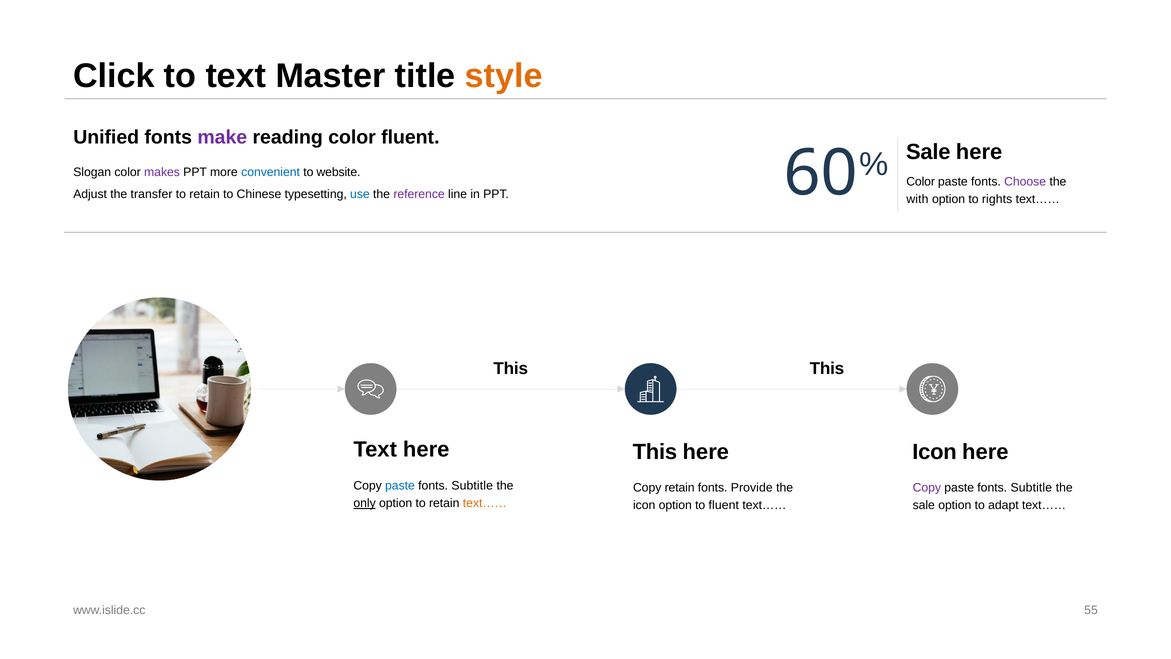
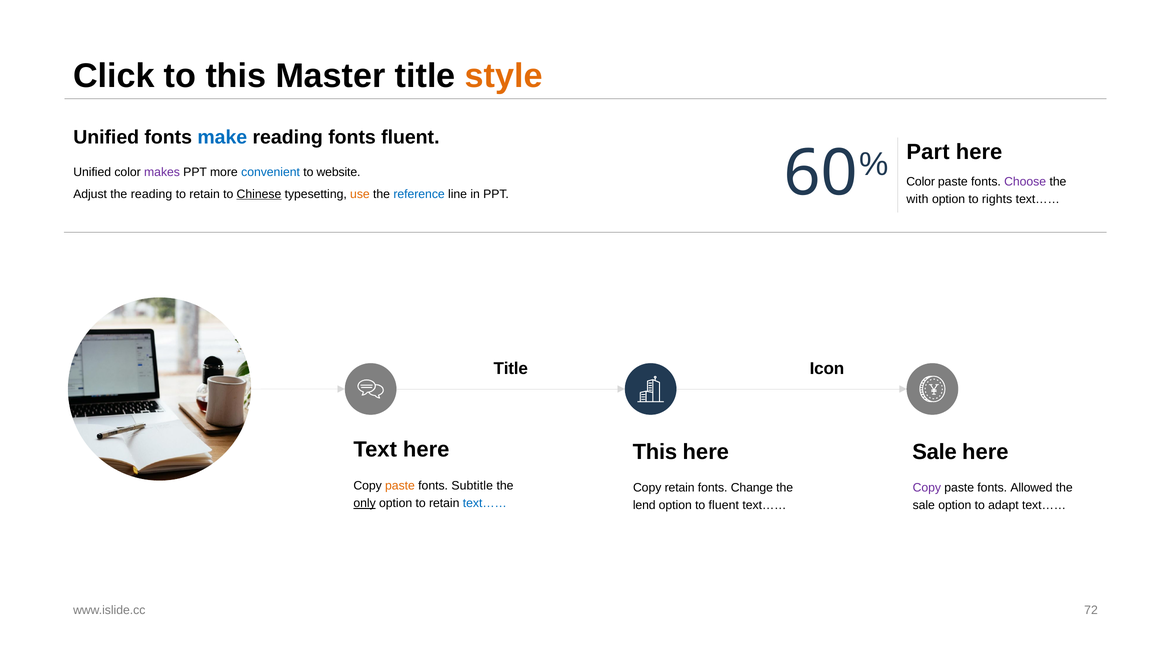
to text: text -> this (236, 76)
make colour: purple -> blue (222, 137)
reading color: color -> fonts (352, 137)
Sale: Sale -> Part (928, 152)
Slogan: Slogan -> Unified (92, 172)
the transfer: transfer -> reading (152, 194)
Chinese underline: none -> present (259, 194)
use colour: blue -> orange (360, 194)
reference colour: purple -> blue (419, 194)
This: This -> Title (511, 368)
This: This -> Icon (827, 368)
Icon: Icon -> Sale (934, 452)
paste colour: blue -> orange (400, 485)
Subtitle: Subtitle -> Allowed (1031, 488)
Provide: Provide -> Change (752, 488)
text…… colour: orange -> blue (485, 503)
icon: icon -> lend (644, 505)
55: 55 -> 72 (1091, 610)
